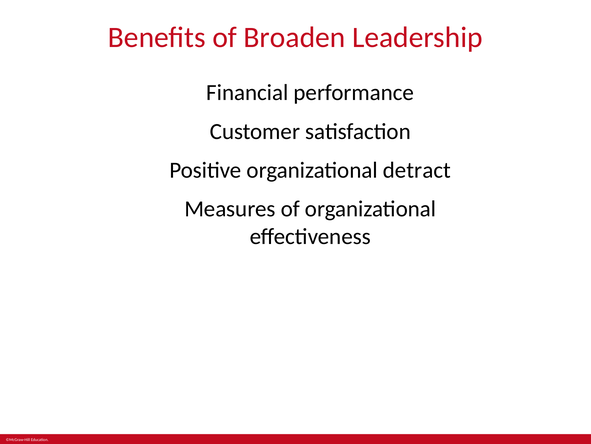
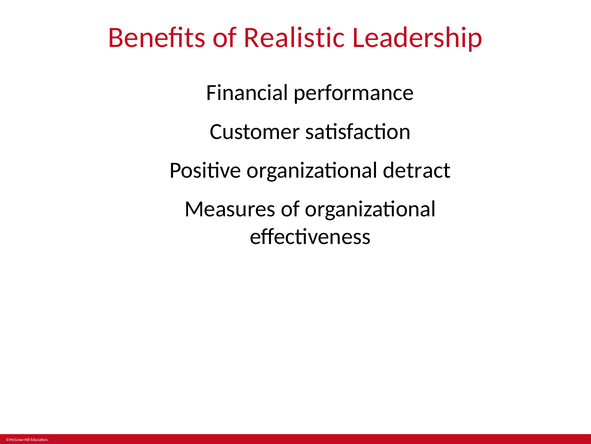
Broaden: Broaden -> Realistic (294, 37)
